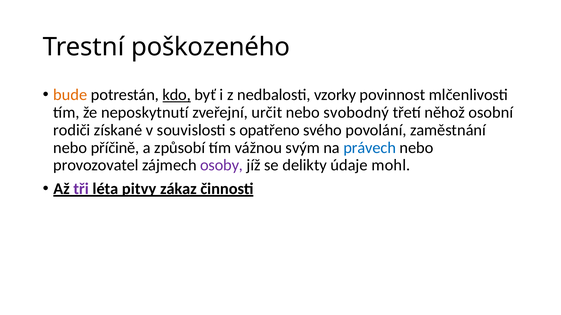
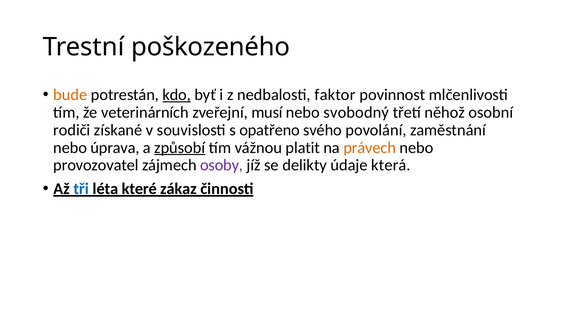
vzorky: vzorky -> faktor (335, 95)
neposkytnutí: neposkytnutí -> veterinárních (145, 113)
určit: určit -> musí (267, 113)
příčině: příčině -> úprava (115, 148)
způsobí underline: none -> present (180, 148)
svým: svým -> platit (303, 148)
právech colour: blue -> orange (370, 148)
mohl: mohl -> která (391, 166)
tři colour: purple -> blue (81, 189)
pitvy: pitvy -> které (139, 189)
